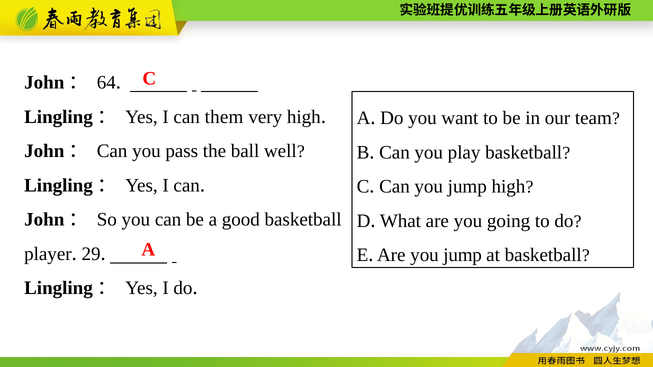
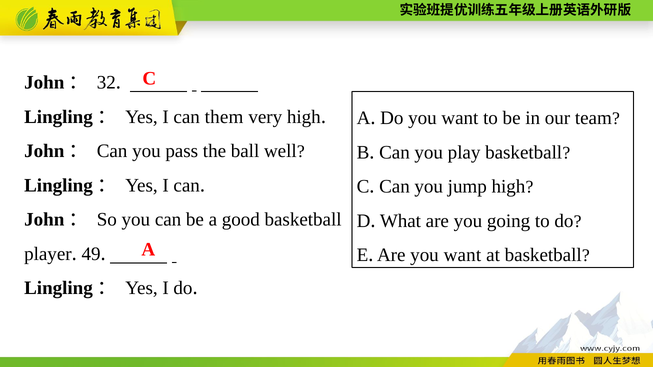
64: 64 -> 32 (106, 83)
29: 29 -> 49 (91, 254)
Are you jump: jump -> want (462, 255)
